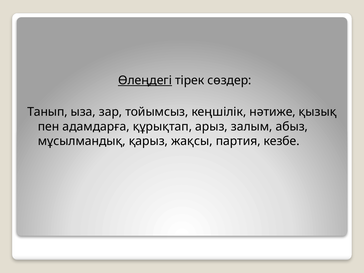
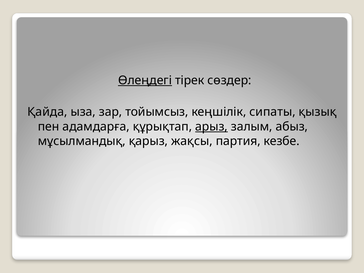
Танып: Танып -> Қайда (47, 112)
нәтиже: нәтиже -> сипаты (272, 112)
арыз underline: none -> present (211, 127)
